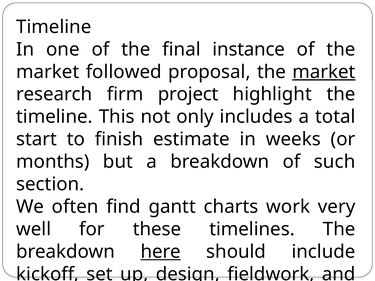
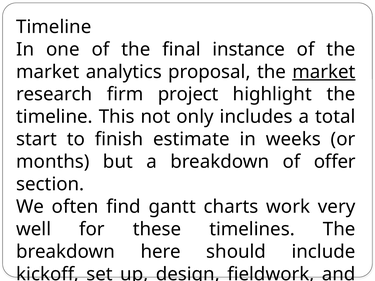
followed: followed -> analytics (124, 72)
such: such -> offer (335, 162)
here underline: present -> none (161, 252)
